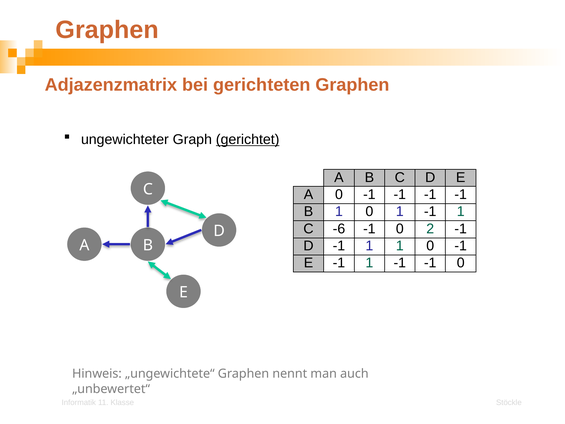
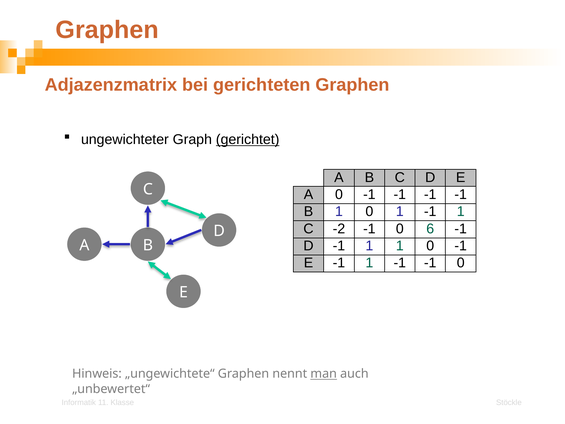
-6: -6 -> -2 (339, 229)
2: 2 -> 6 (430, 229)
man underline: none -> present (324, 374)
